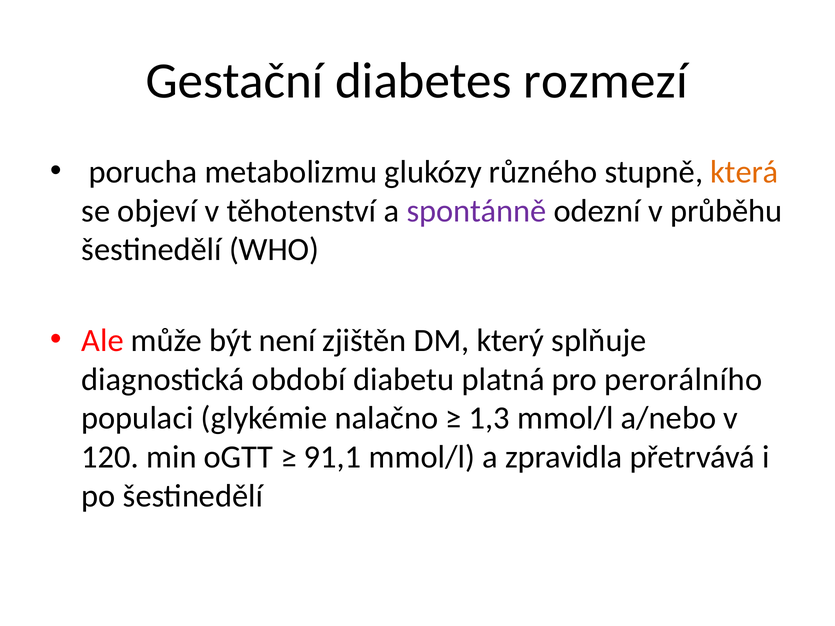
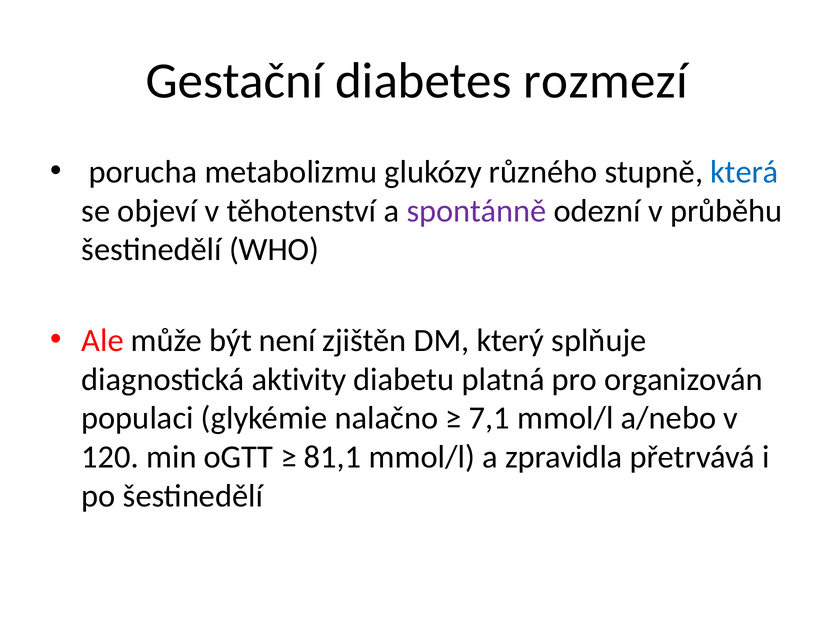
která colour: orange -> blue (744, 172)
období: období -> aktivity (299, 379)
perorálního: perorálního -> organizován (683, 379)
1,3: 1,3 -> 7,1 (489, 418)
91,1: 91,1 -> 81,1 (333, 457)
